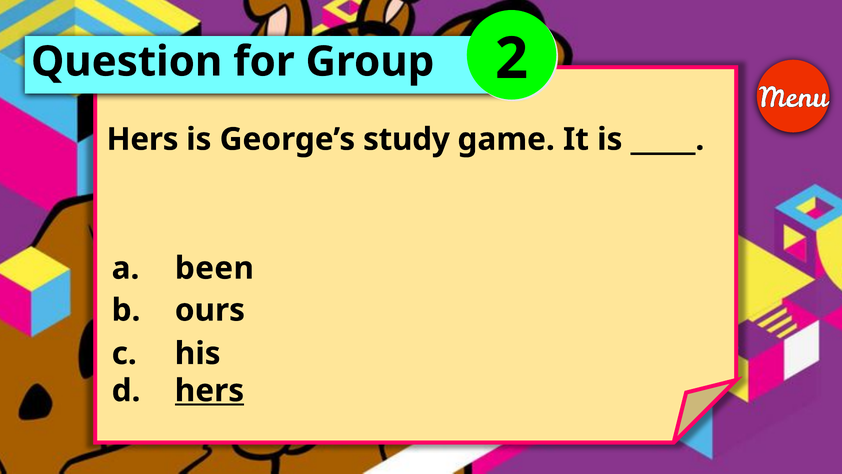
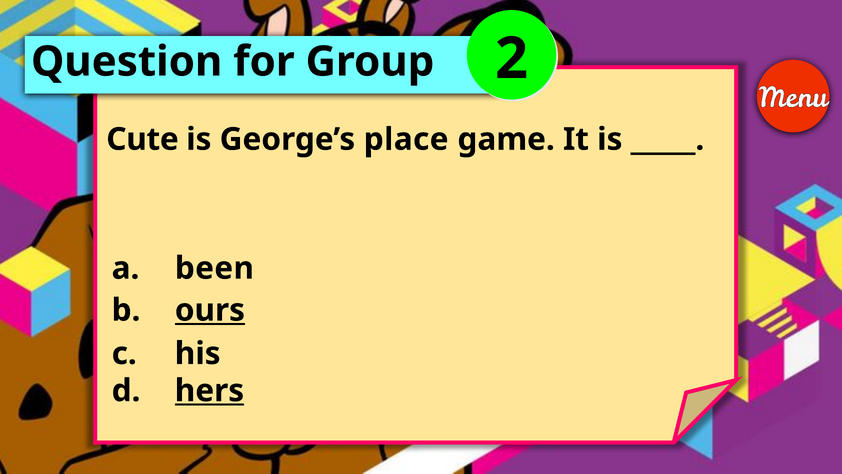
Hers: Hers -> Cute (142, 139)
study: study -> place (406, 139)
ours underline: none -> present (210, 310)
